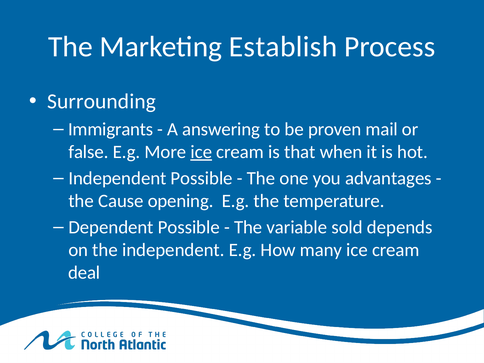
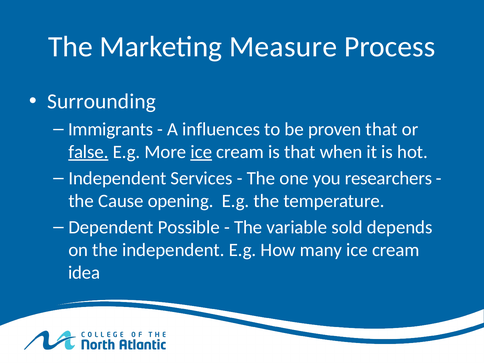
Establish: Establish -> Measure (283, 47)
answering: answering -> influences (221, 129)
proven mail: mail -> that (382, 129)
false underline: none -> present (88, 152)
Independent Possible: Possible -> Services (202, 178)
advantages: advantages -> researchers (388, 178)
deal: deal -> idea (84, 272)
